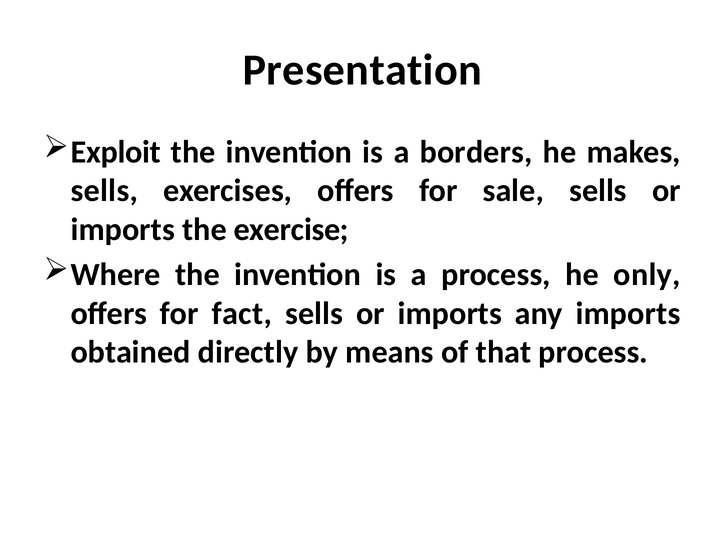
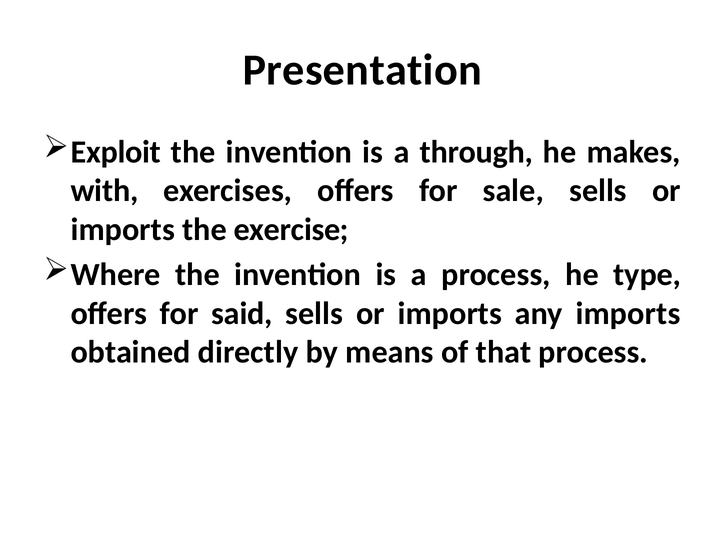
borders: borders -> through (476, 152)
sells: sells -> with (105, 191)
only: only -> type (647, 275)
fact: fact -> said (242, 313)
